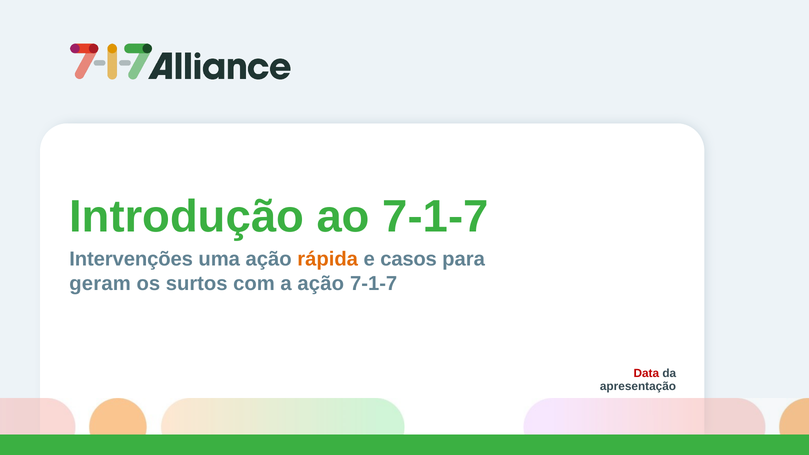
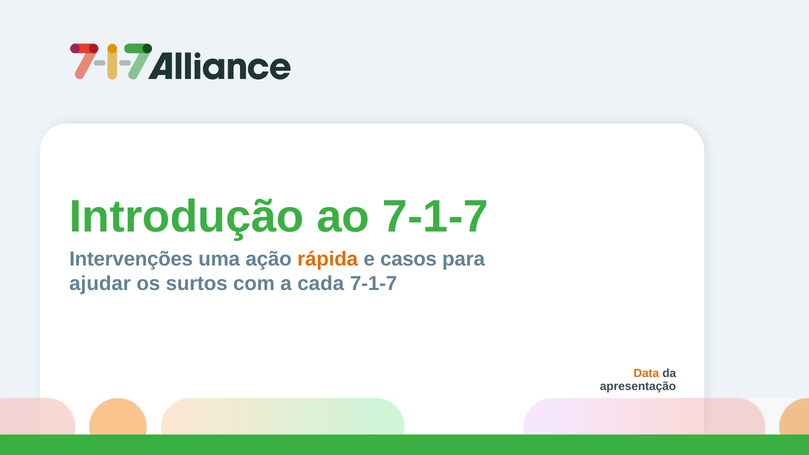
geram: geram -> ajudar (100, 283)
a ação: ação -> cada (321, 283)
Data colour: red -> orange (646, 374)
